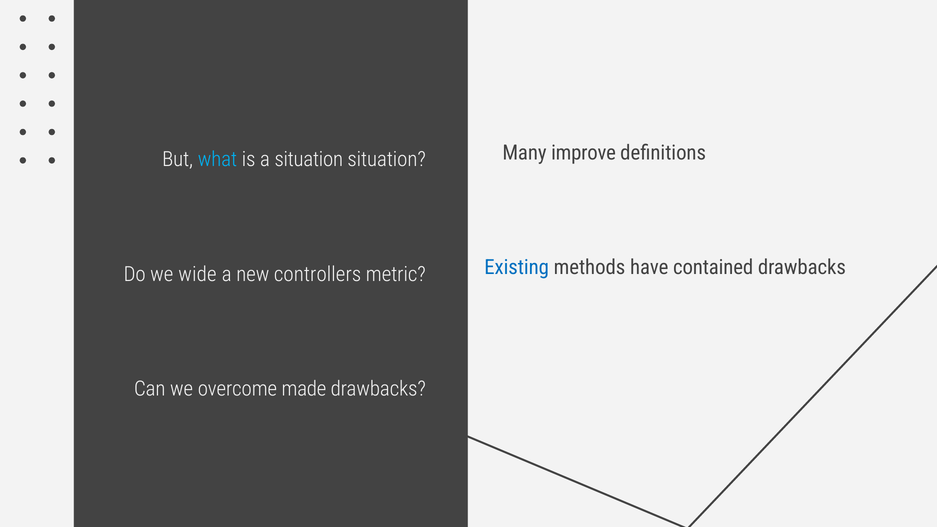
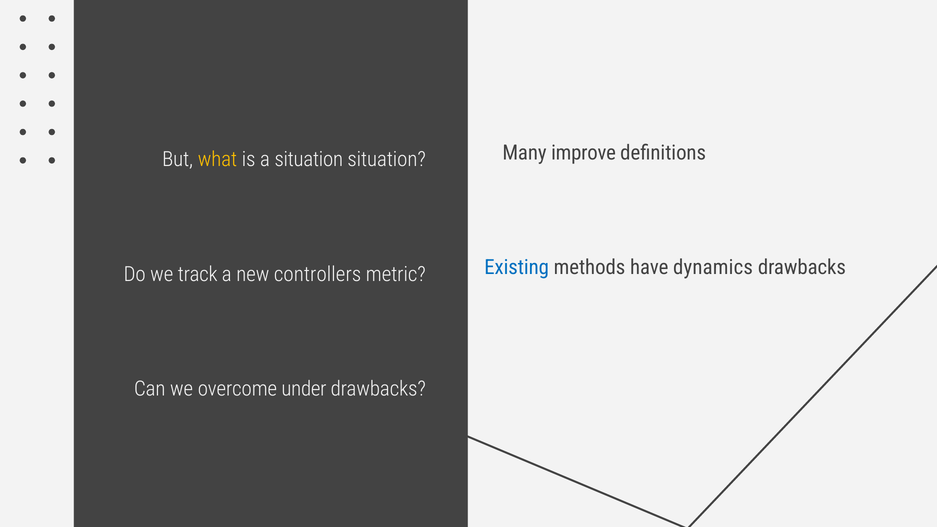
what colour: light blue -> yellow (217, 160)
contained: contained -> dynamics (713, 267)
wide: wide -> track (198, 274)
made: made -> under (304, 389)
